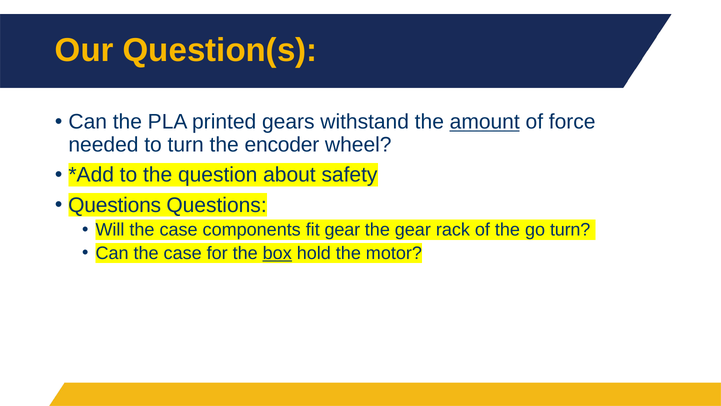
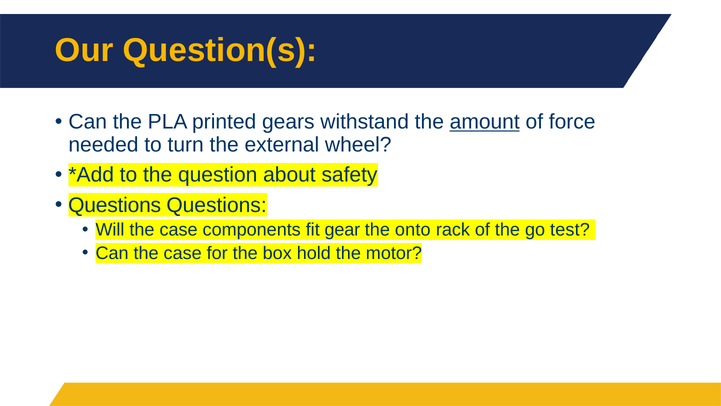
encoder: encoder -> external (282, 145)
the gear: gear -> onto (413, 230)
go turn: turn -> test (570, 230)
box underline: present -> none (277, 253)
